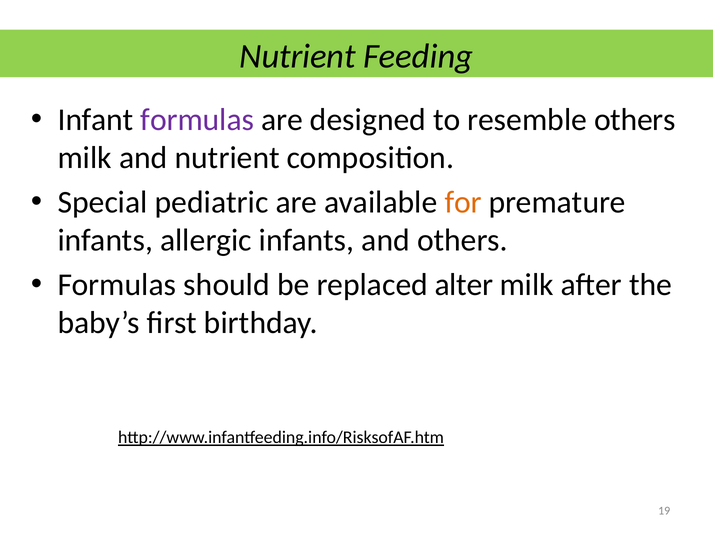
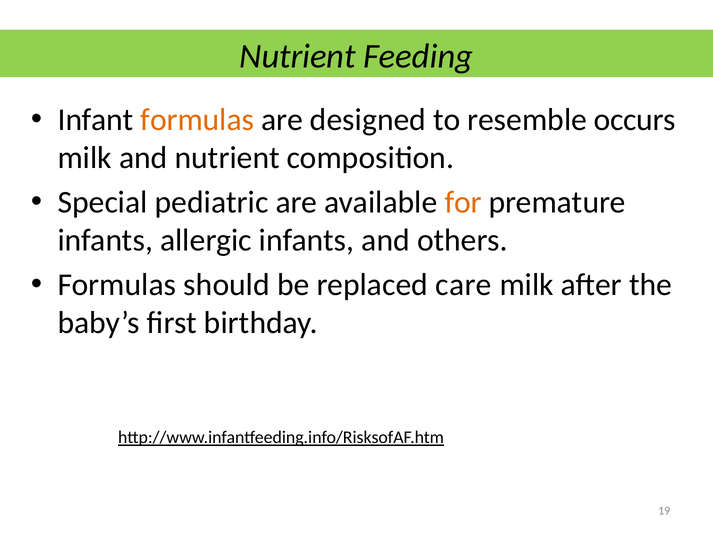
formulas colour: purple -> orange (197, 120)
resemble others: others -> occurs (635, 120)
alter: alter -> care (464, 285)
